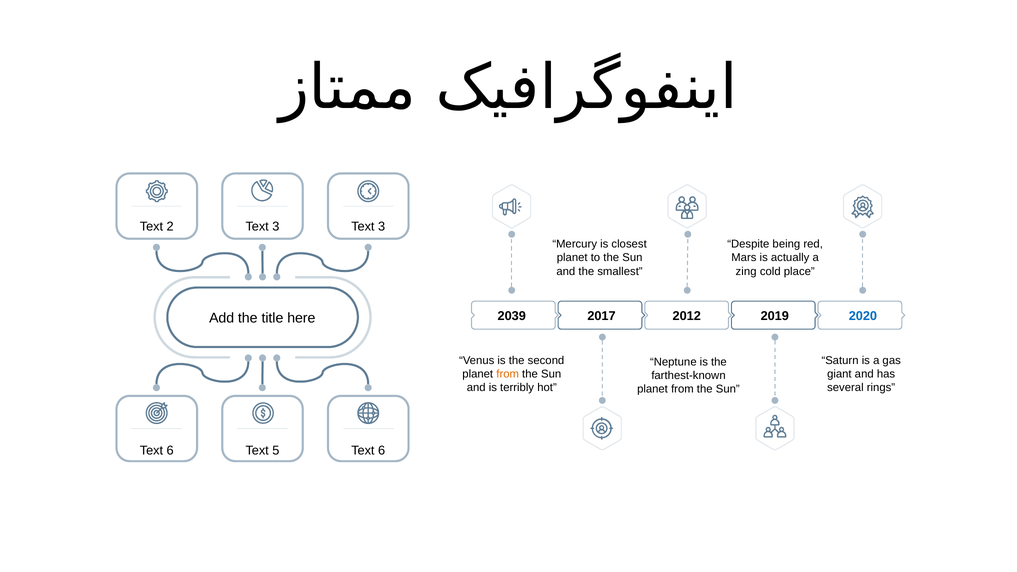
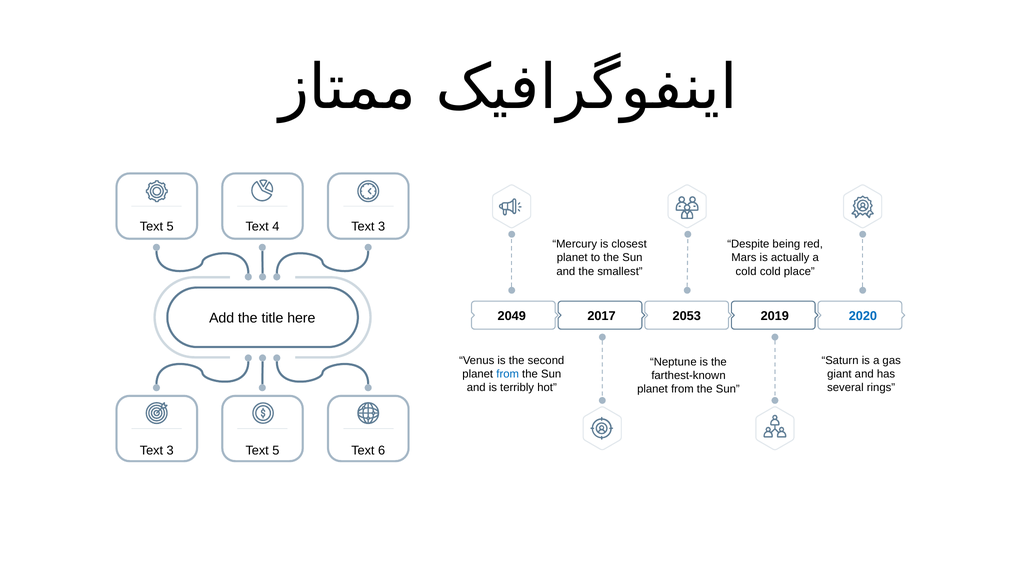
2: 2 -> 5 (170, 227)
3: 3 -> 4 (276, 226)
zing: zing -> cold (746, 271)
2039: 2039 -> 2049 (512, 316)
2012: 2012 -> 2053 (687, 316)
from colour: orange -> blue (508, 374)
6: 6 -> 3 (170, 450)
